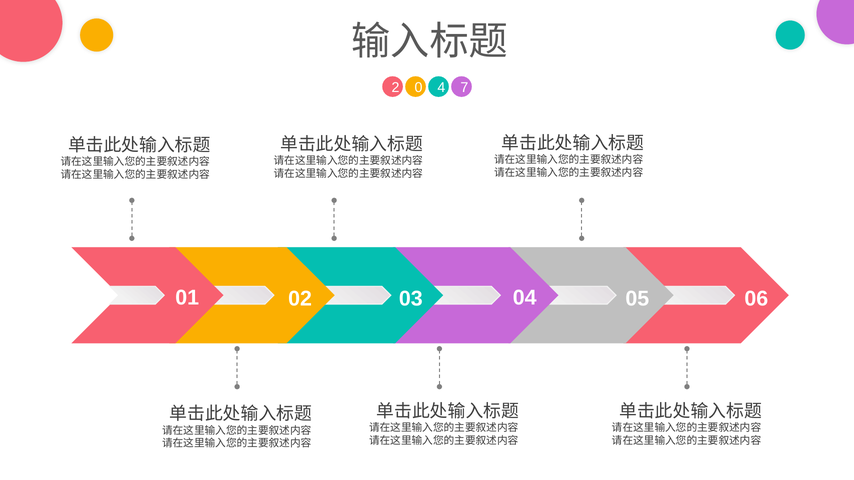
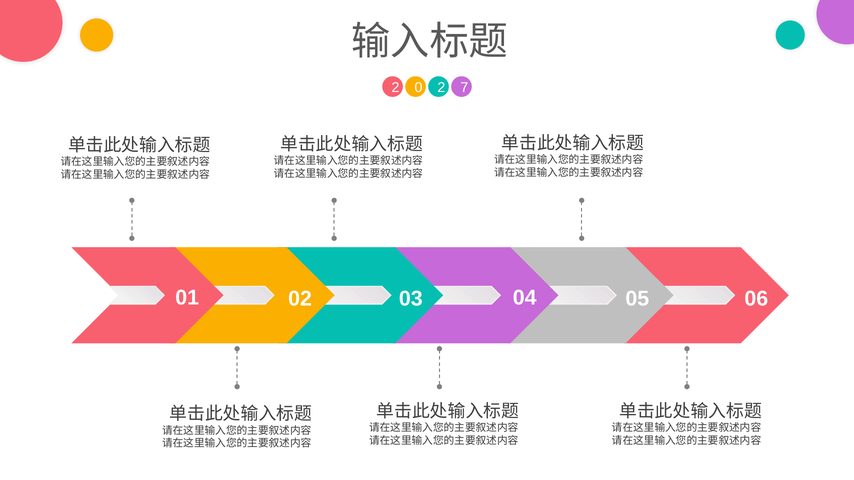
0 4: 4 -> 2 (441, 88)
